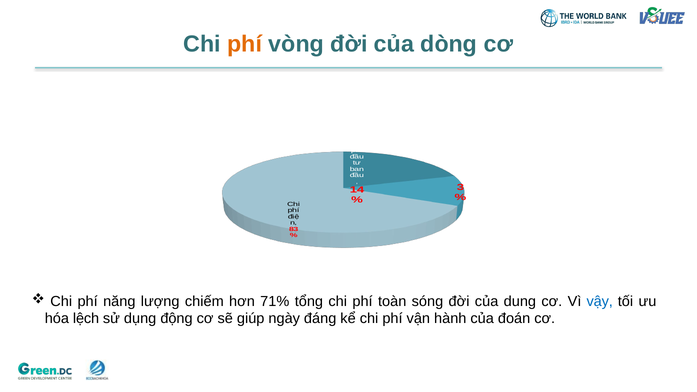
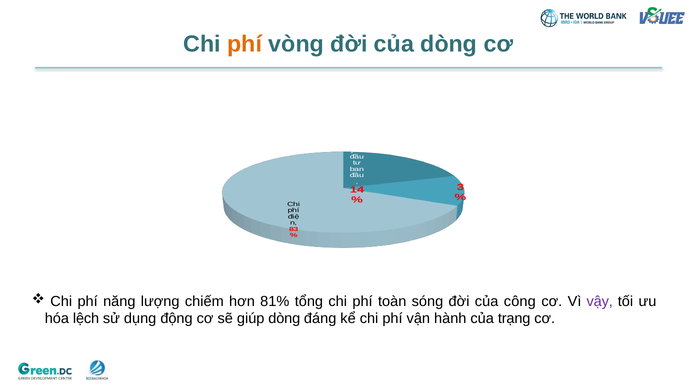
71%: 71% -> 81% (275, 301)
dung: dung -> công (520, 301)
vậy colour: blue -> purple (600, 301)
giúp ngày: ngày -> dòng (284, 319)
đoán: đoán -> trạng (514, 319)
